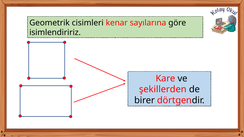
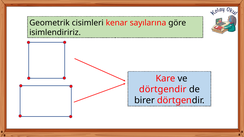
şekillerden: şekillerden -> dörtgendir (163, 90)
